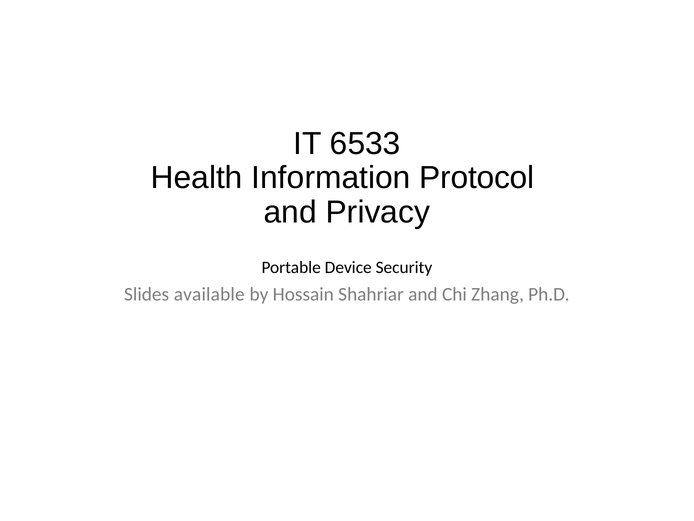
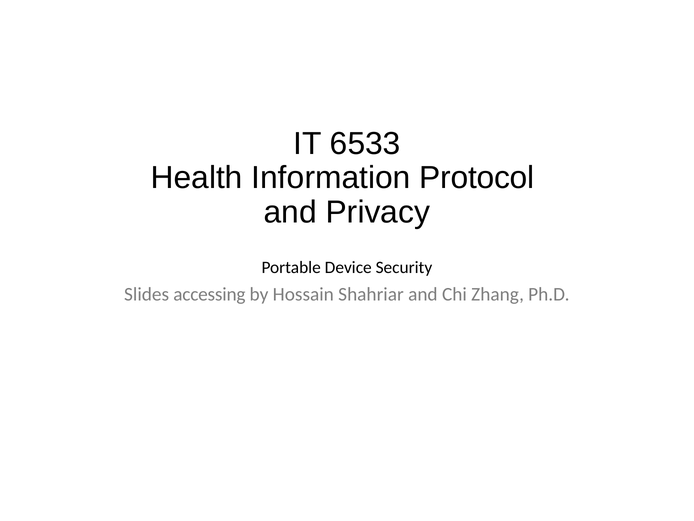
available: available -> accessing (209, 294)
